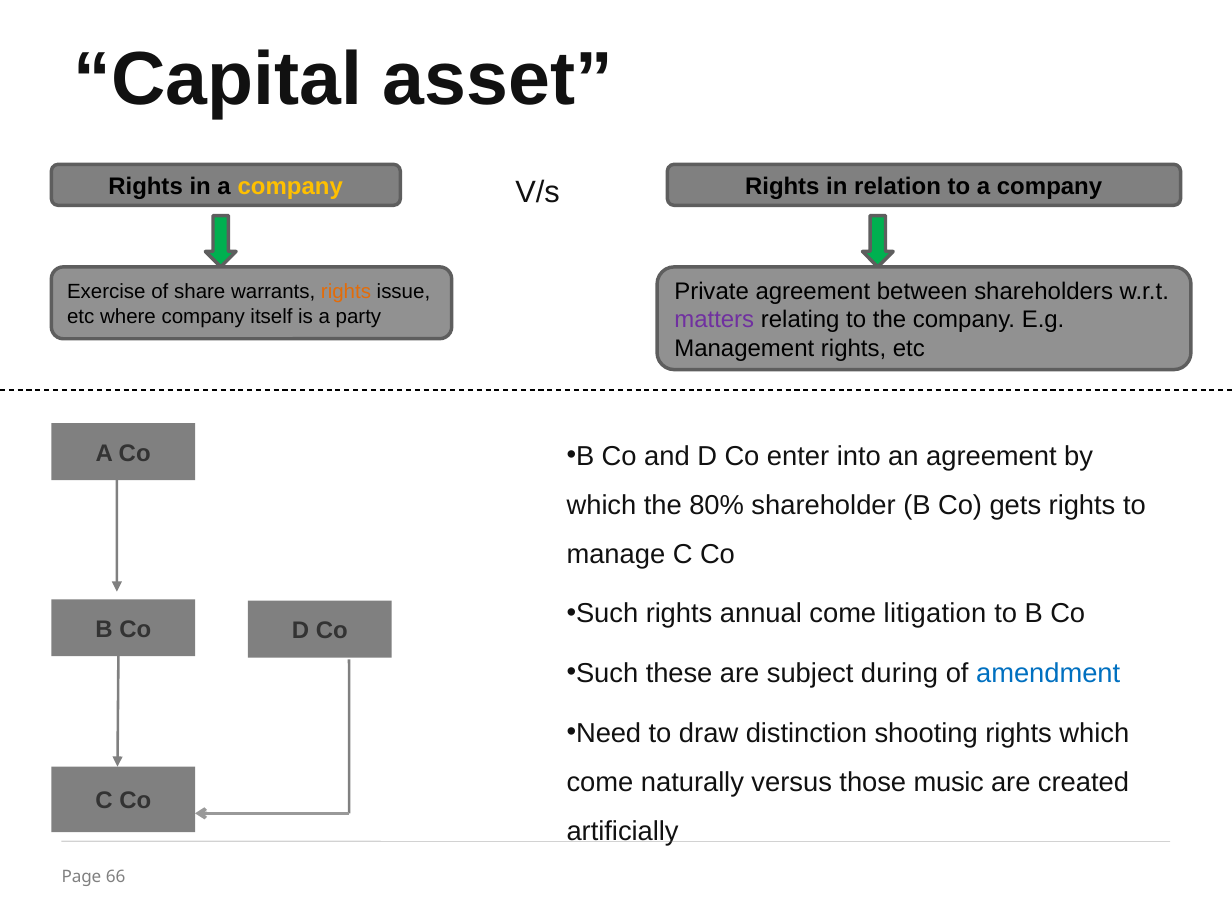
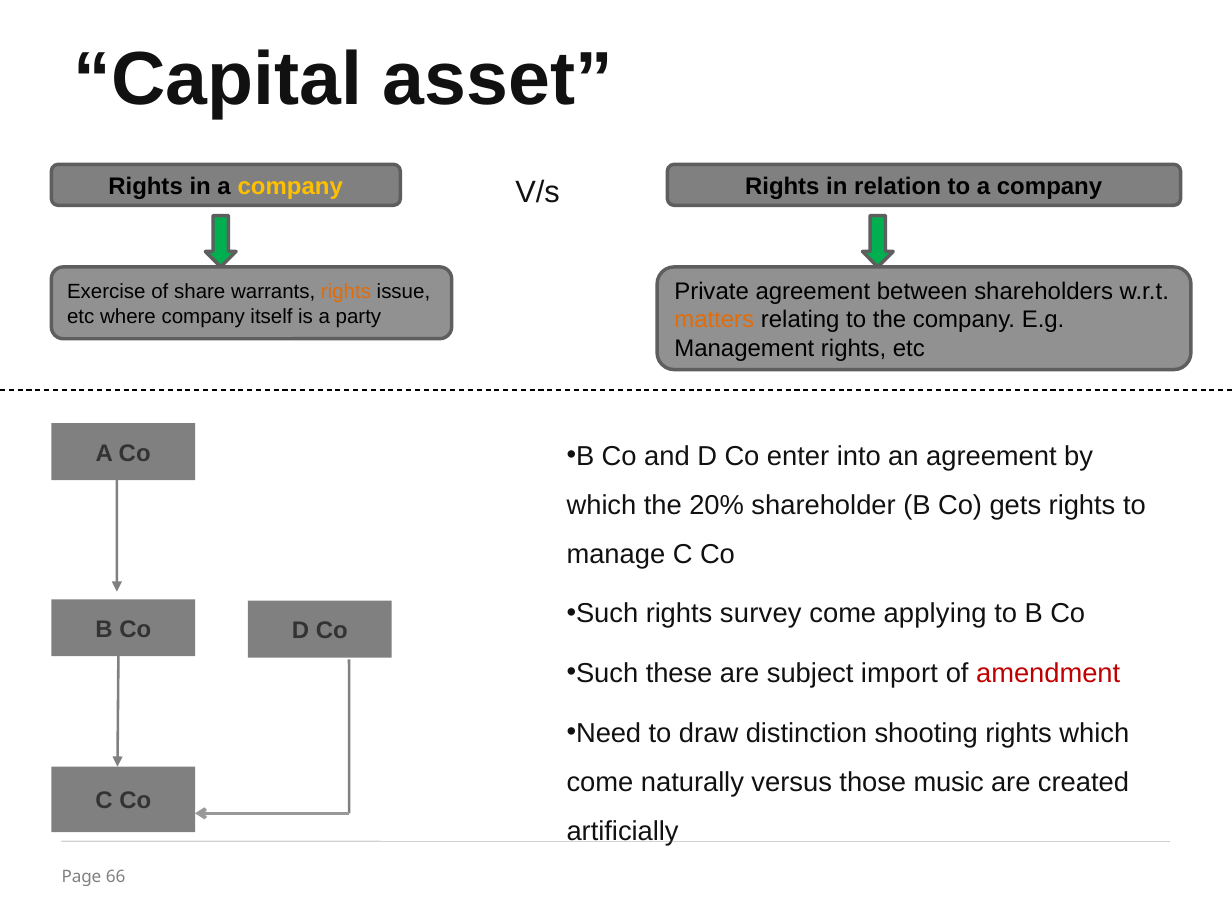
matters colour: purple -> orange (714, 320)
80%: 80% -> 20% (717, 505)
annual: annual -> survey (761, 614)
litigation: litigation -> applying (935, 614)
during: during -> import (899, 673)
amendment colour: blue -> red (1048, 673)
